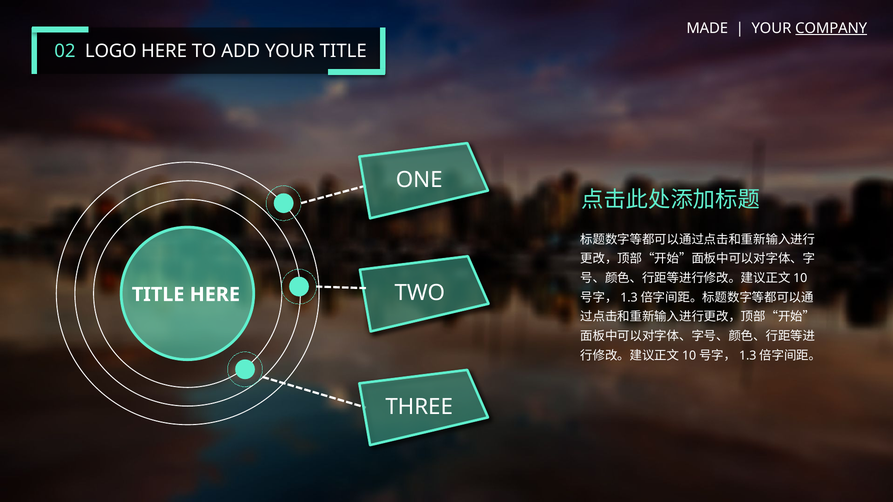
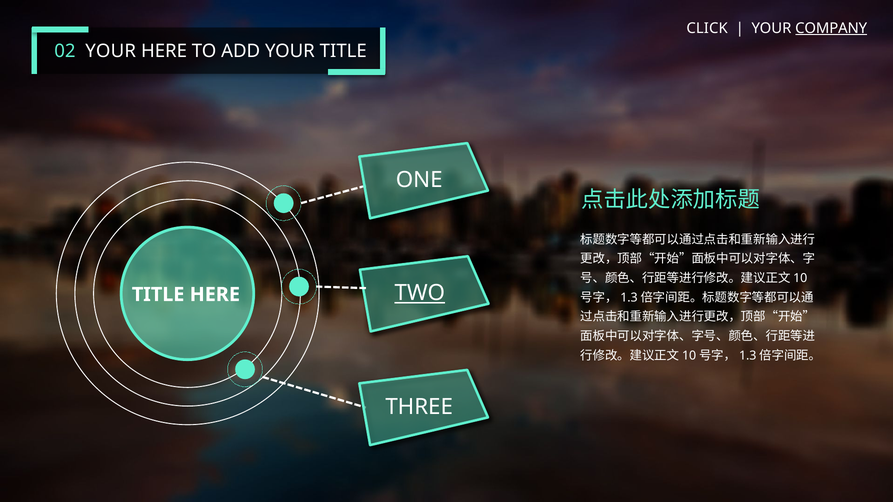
MADE: MADE -> CLICK (707, 28)
02 LOGO: LOGO -> YOUR (111, 51)
TWO underline: none -> present (420, 293)
